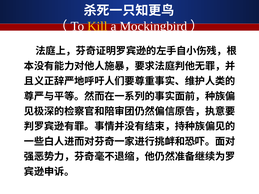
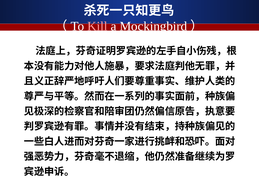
Kill colour: yellow -> pink (97, 26)
